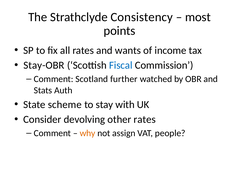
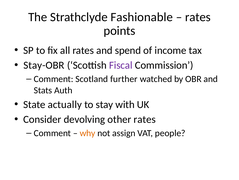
Consistency: Consistency -> Fashionable (142, 17)
most: most -> rates (198, 17)
wants: wants -> spend (128, 50)
Fiscal colour: blue -> purple (121, 65)
scheme: scheme -> actually (65, 104)
